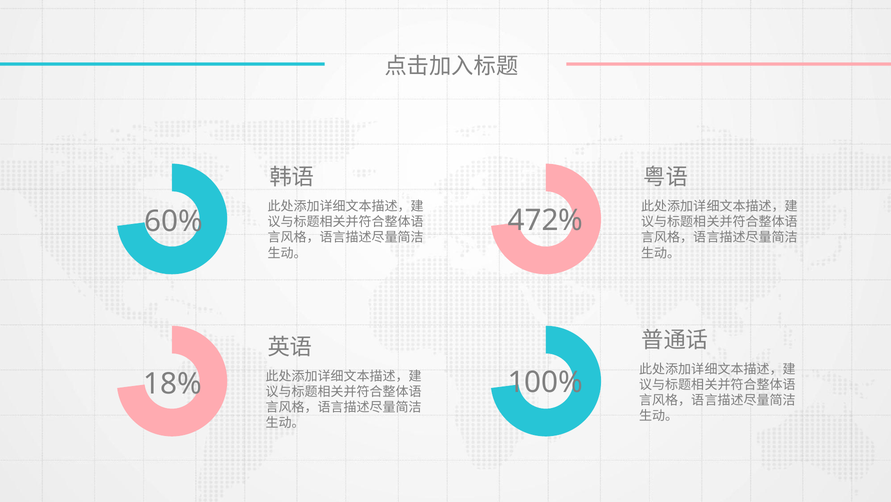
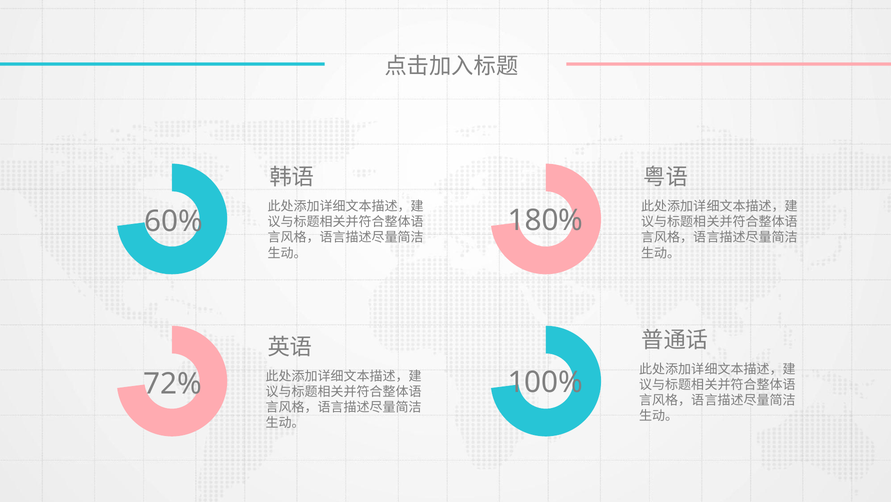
472%: 472% -> 180% (545, 220)
18%: 18% -> 72% (172, 383)
